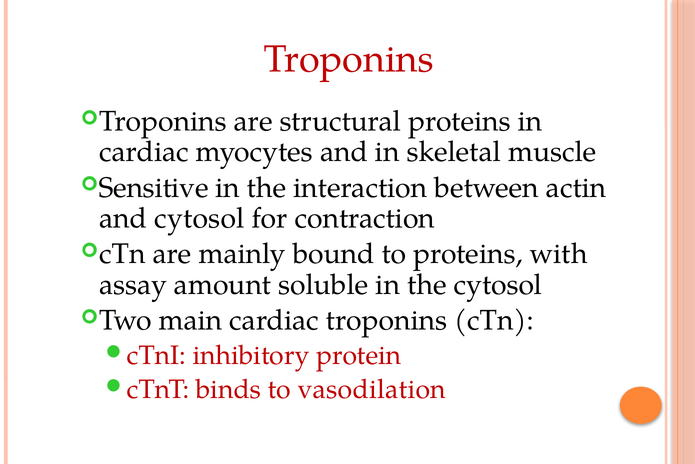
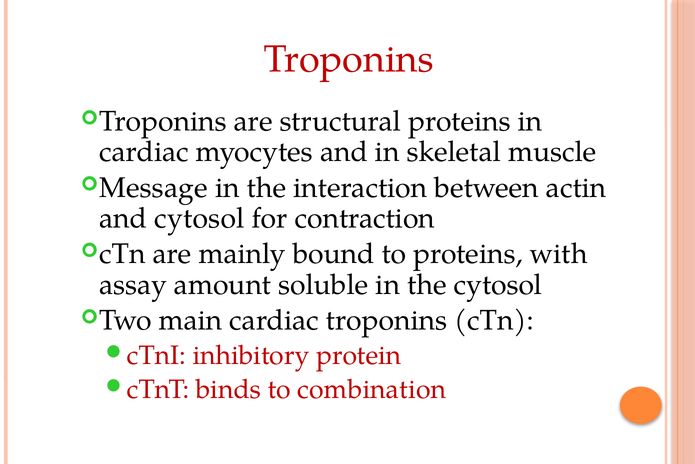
Sensitive: Sensitive -> Message (154, 187)
vasodilation: vasodilation -> combination (372, 389)
